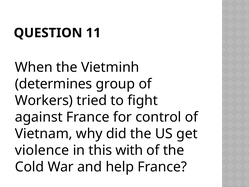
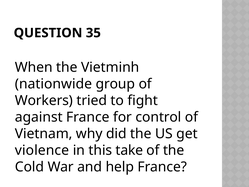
11: 11 -> 35 (93, 33)
determines: determines -> nationwide (53, 84)
with: with -> take (129, 150)
